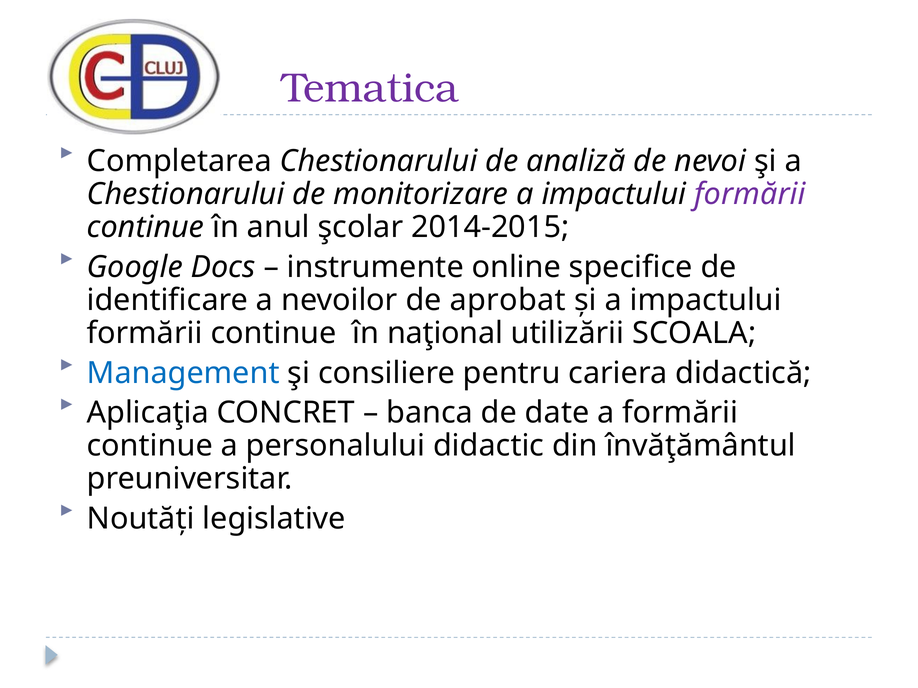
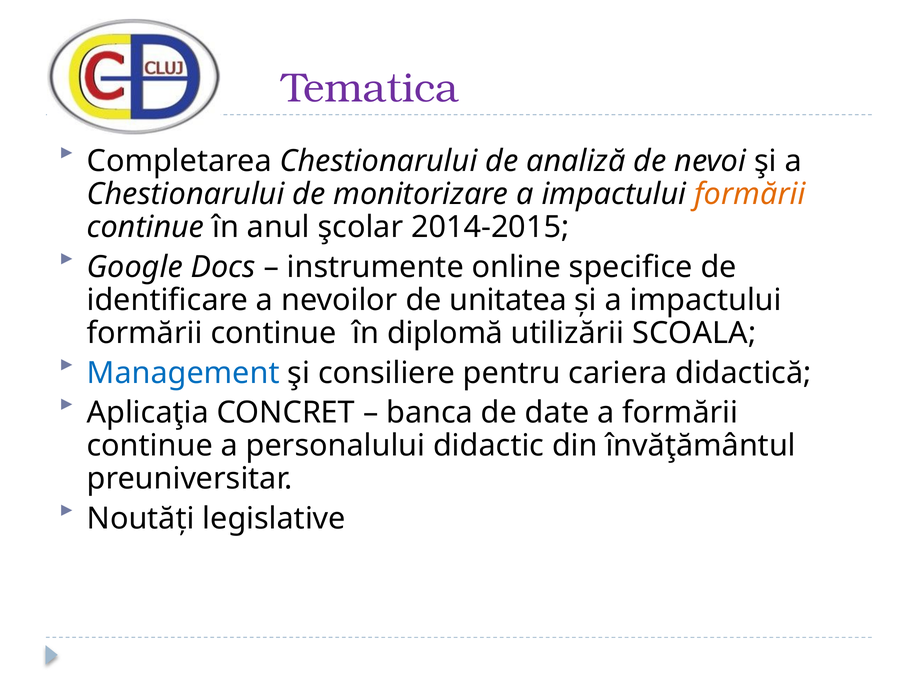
formării colour: purple -> orange (750, 194)
aprobat: aprobat -> unitatea (508, 300)
naţional: naţional -> diplomă (445, 333)
